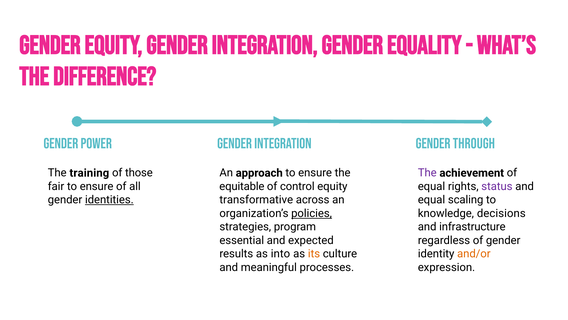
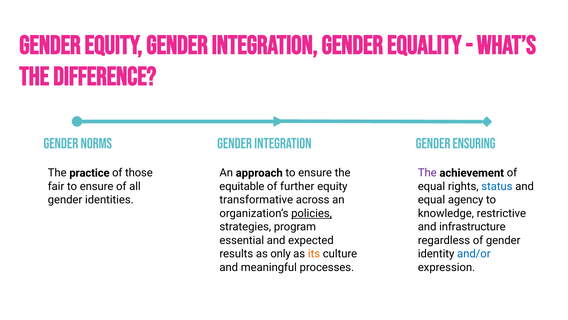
power: power -> norms (96, 143)
through: through -> ensuring (474, 143)
training: training -> practice (89, 173)
control: control -> further (297, 186)
status colour: purple -> blue (497, 186)
identities underline: present -> none (109, 200)
scaling: scaling -> agency (466, 200)
decisions: decisions -> restrictive (501, 213)
into: into -> only (281, 253)
and/or colour: orange -> blue (474, 253)
